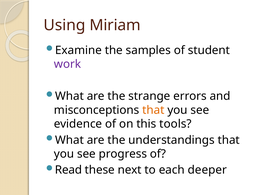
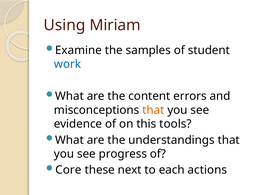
work colour: purple -> blue (68, 64)
strange: strange -> content (149, 97)
Read: Read -> Core (68, 171)
deeper: deeper -> actions (207, 171)
